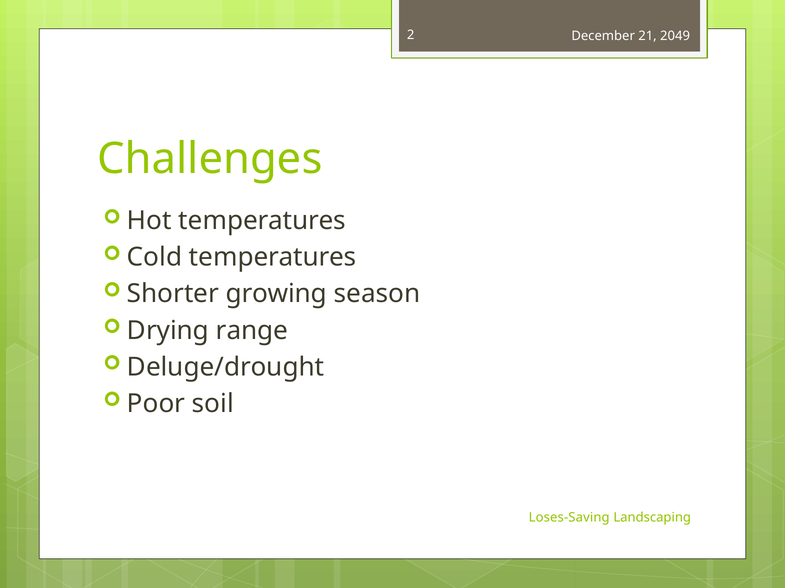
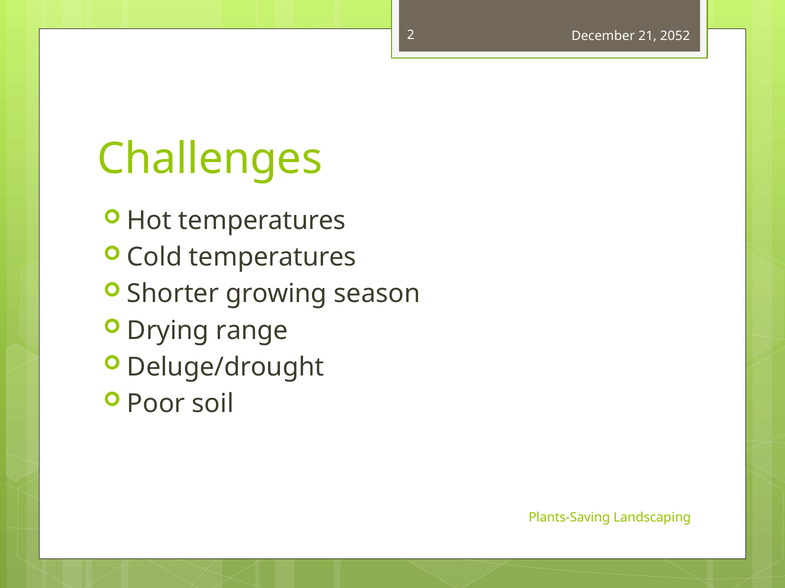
2049: 2049 -> 2052 (675, 36)
Loses-Saving: Loses-Saving -> Plants-Saving (569, 518)
